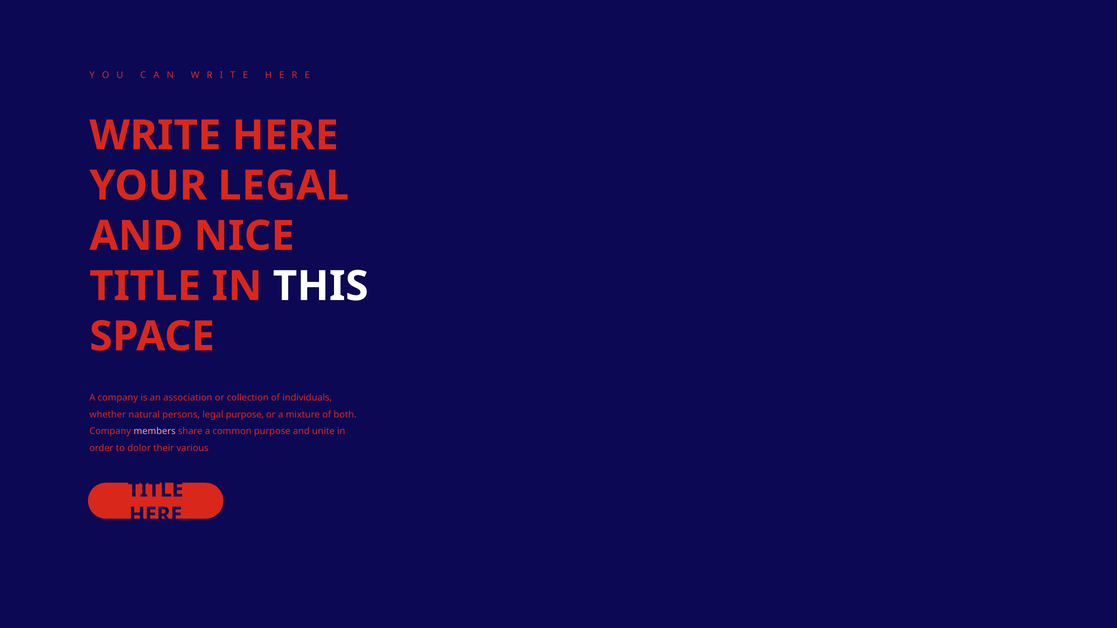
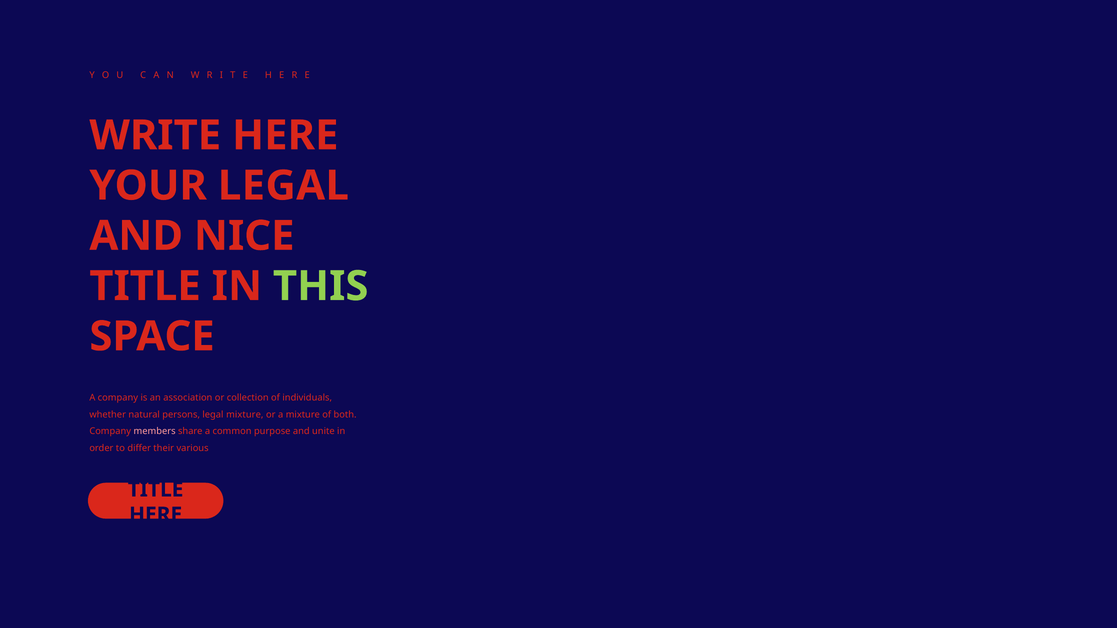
THIS colour: white -> light green (321, 286)
legal purpose: purpose -> mixture (245, 415)
dolor: dolor -> differ (139, 448)
